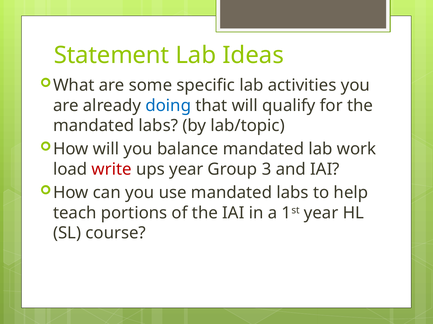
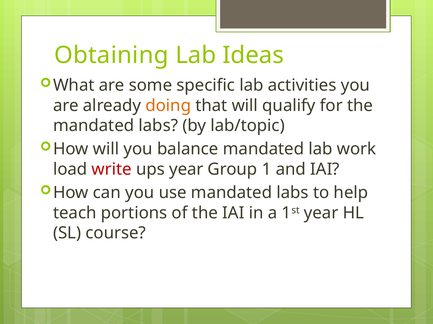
Statement: Statement -> Obtaining (111, 55)
doing colour: blue -> orange (168, 106)
3: 3 -> 1 (267, 170)
